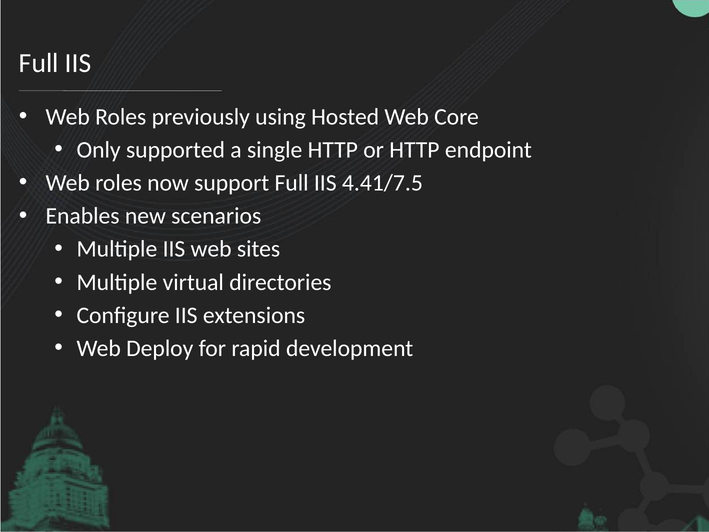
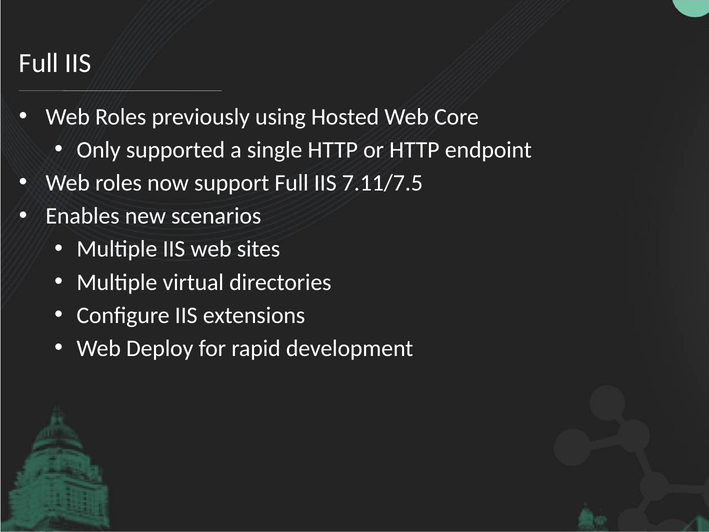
4.41/7.5: 4.41/7.5 -> 7.11/7.5 (382, 183)
